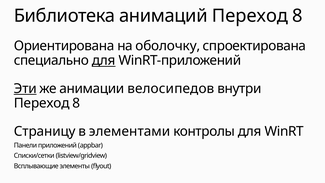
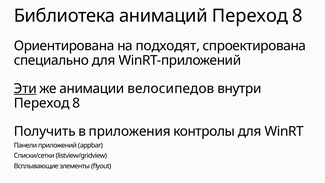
оболочку: оболочку -> подходят (168, 46)
для underline: present -> none (104, 60)
Страницу: Страницу -> Получить (45, 131)
элементами: элементами -> приложения (130, 131)
